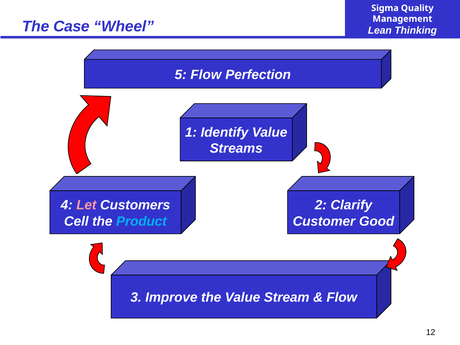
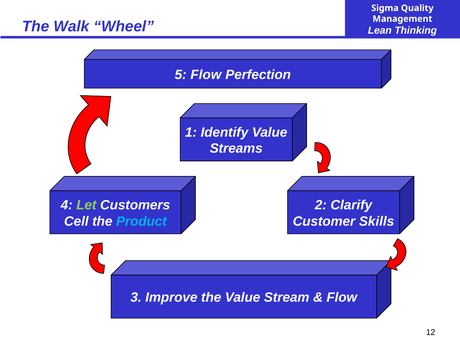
Case: Case -> Walk (71, 26)
Let colour: pink -> light green (86, 205)
Good: Good -> Skills (377, 221)
